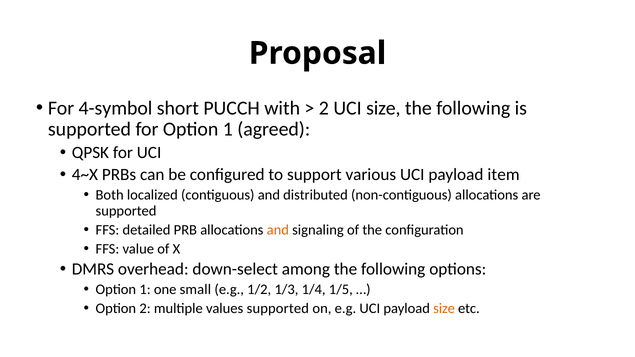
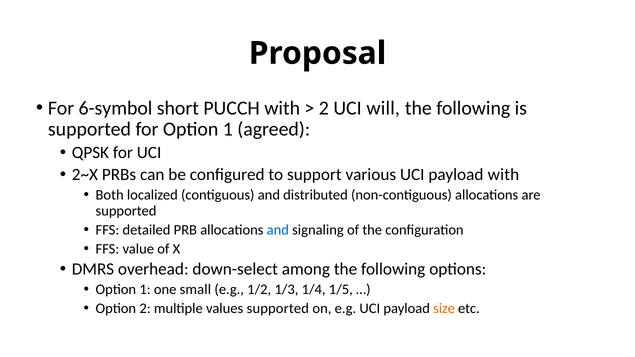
4-symbol: 4-symbol -> 6-symbol (115, 108)
UCI size: size -> will (383, 108)
4~X: 4~X -> 2~X (85, 175)
payload item: item -> with (503, 175)
and colour: orange -> blue (278, 230)
